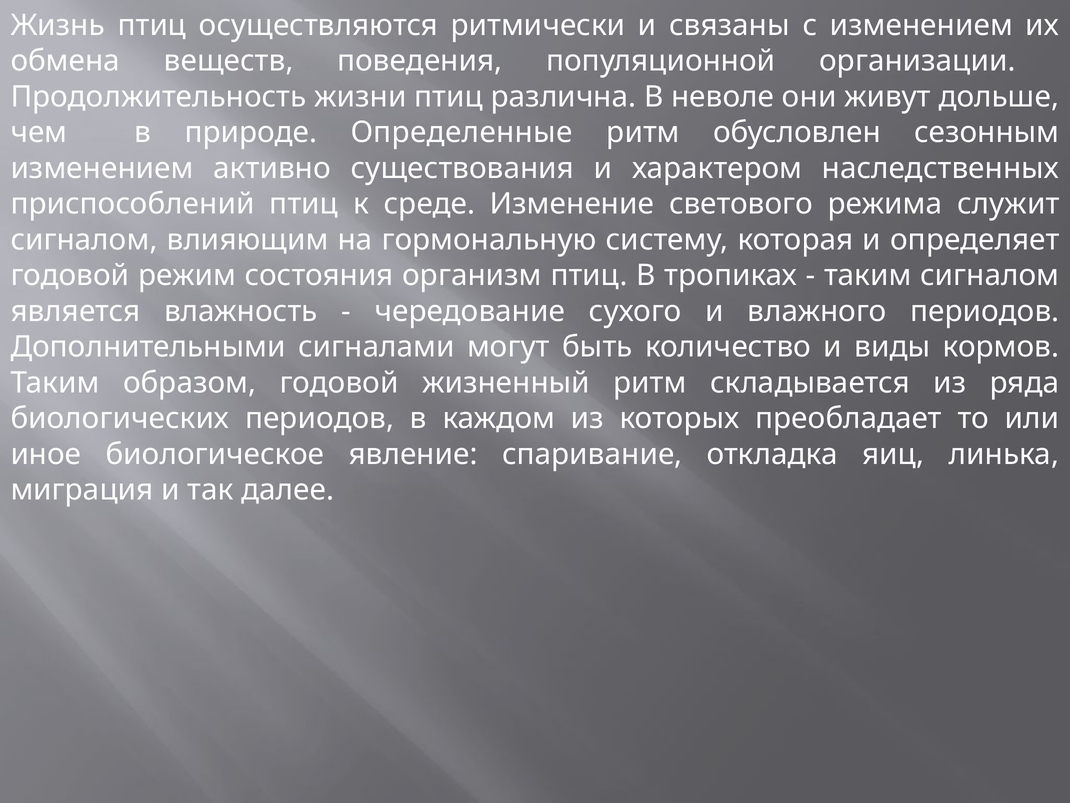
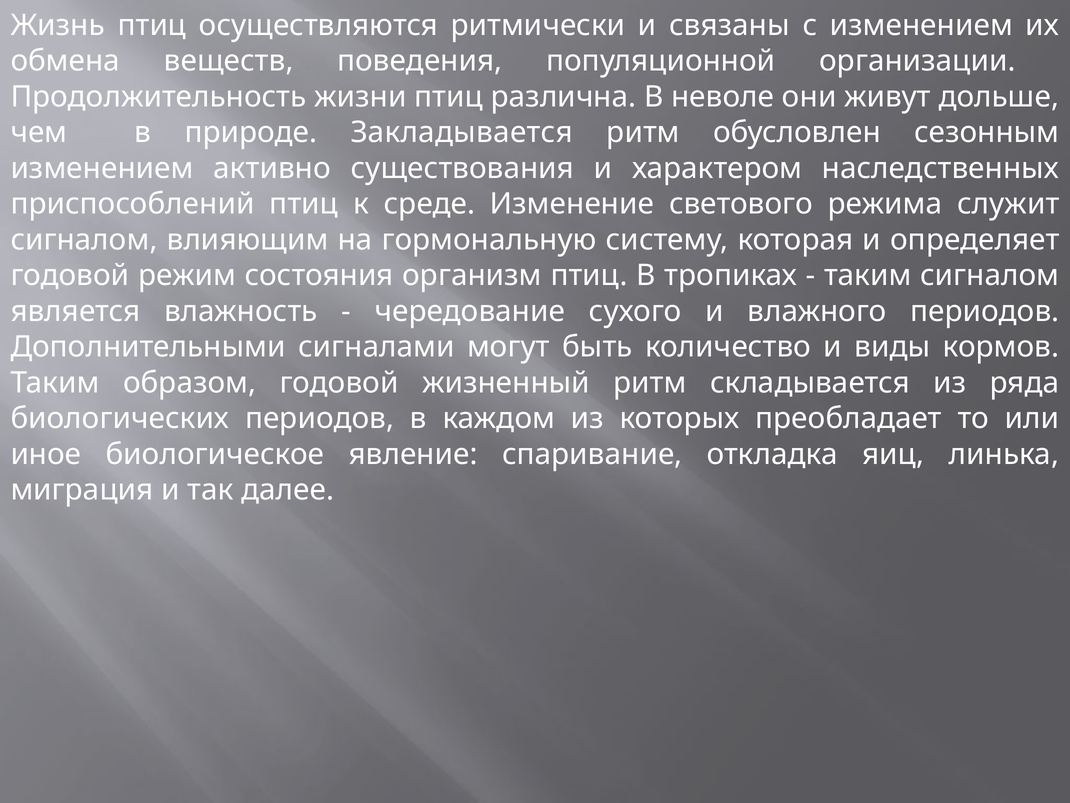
Определенные: Определенные -> Закладывается (462, 132)
